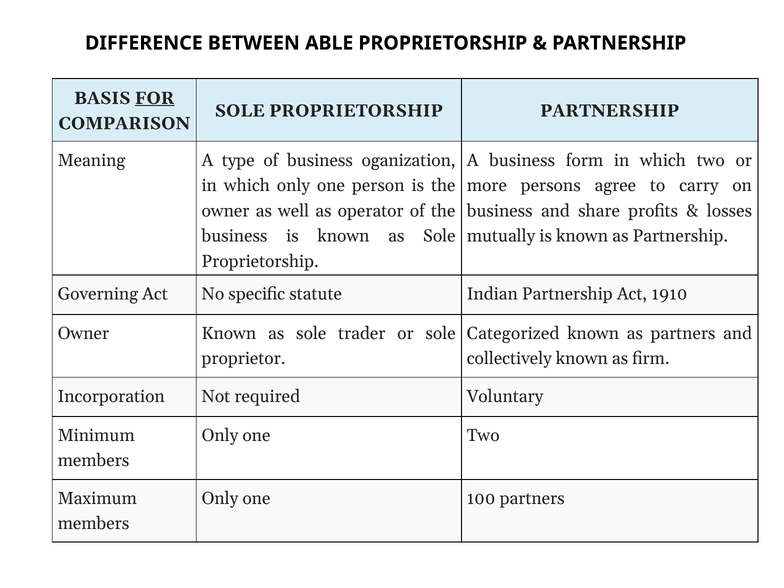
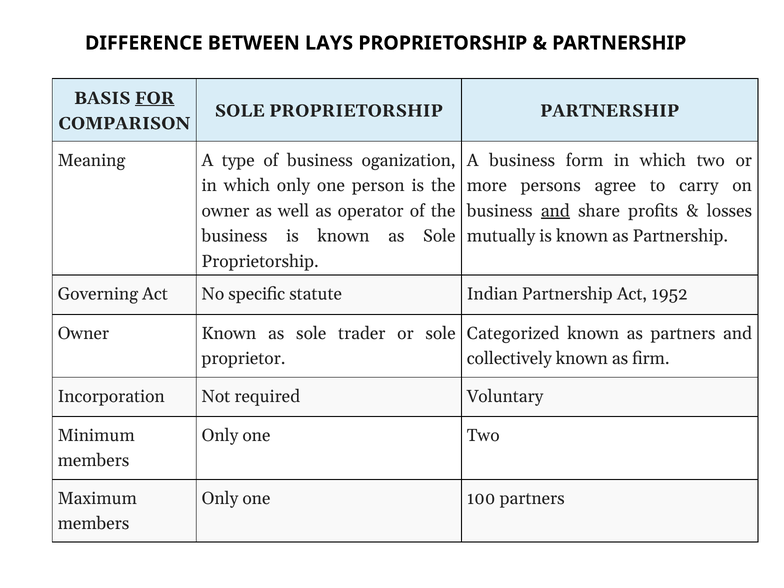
ABLE: ABLE -> LAYS (329, 43)
and underline: none -> present (555, 211)
1910: 1910 -> 1952 (670, 294)
